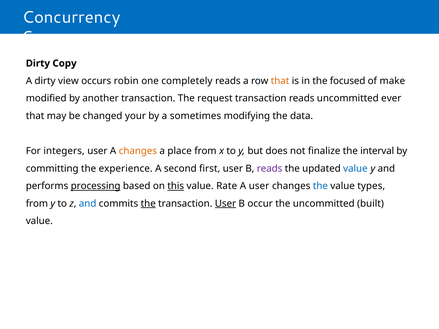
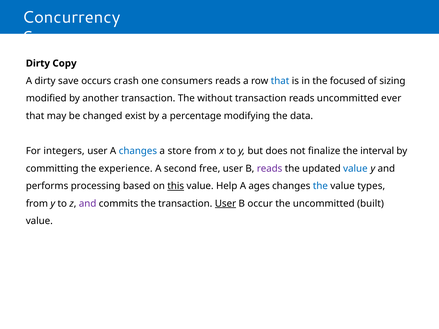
view: view -> save (68, 81)
robin: robin -> crash (126, 81)
completely: completely -> consumers (187, 81)
that colour: orange -> blue (280, 81)
make: make -> sizing (392, 81)
request: request -> without (215, 98)
your: your -> exist (135, 116)
sometimes: sometimes -> percentage (196, 116)
changes colour: orange -> blue (138, 151)
place: place -> store (180, 151)
first: first -> free (210, 169)
processing underline: present -> none (96, 186)
Rate: Rate -> Help (227, 186)
A user: user -> ages (259, 186)
and colour: blue -> purple (88, 204)
the underline: present -> none (148, 204)
